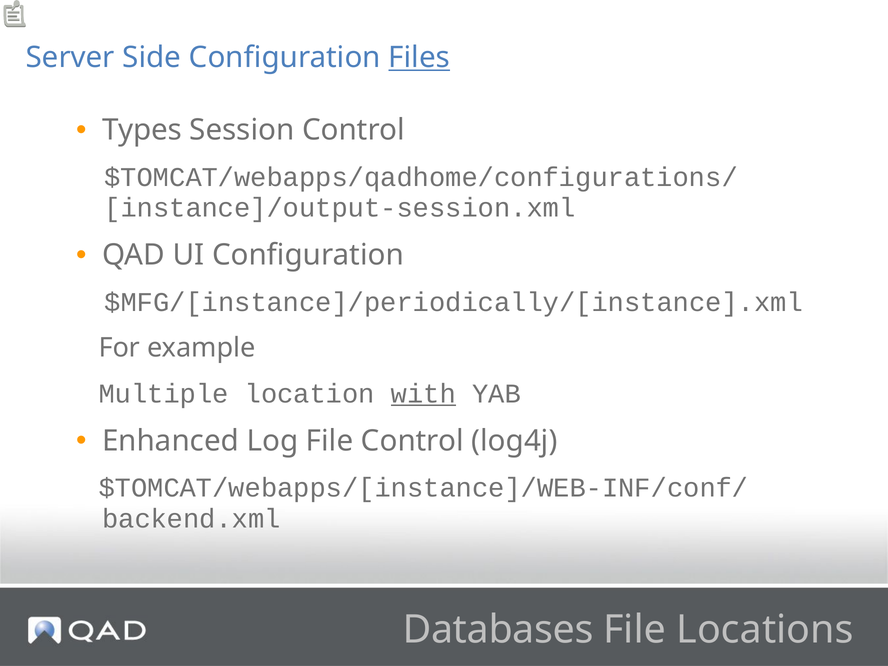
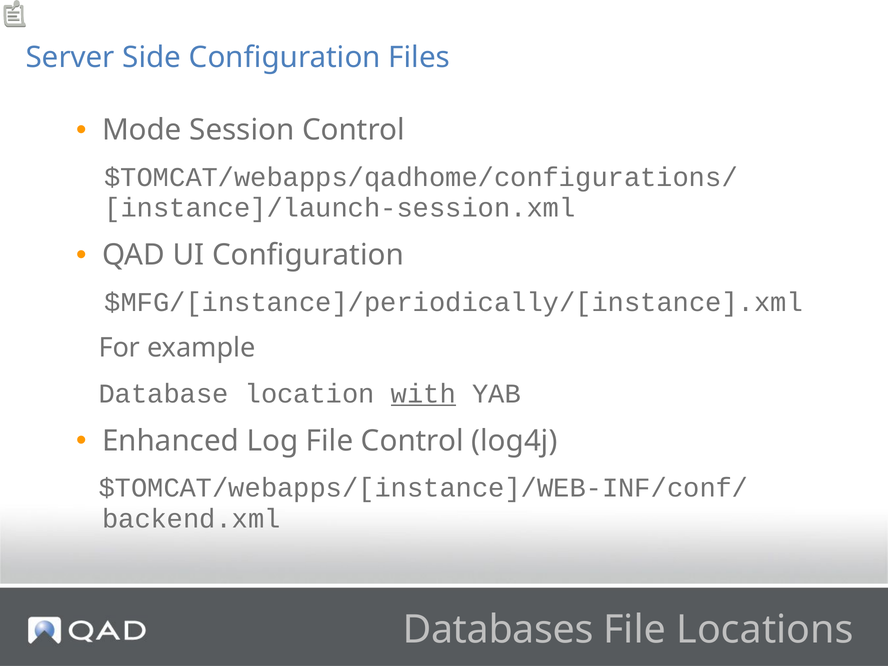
Files underline: present -> none (419, 57)
Types: Types -> Mode (142, 130)
instance]/output-session.xml: instance]/output-session.xml -> instance]/launch-session.xml (340, 208)
Multiple: Multiple -> Database (164, 394)
